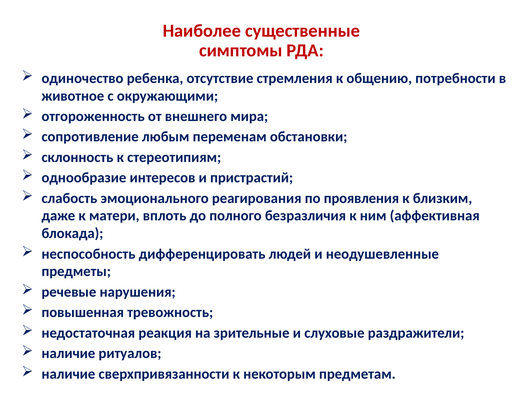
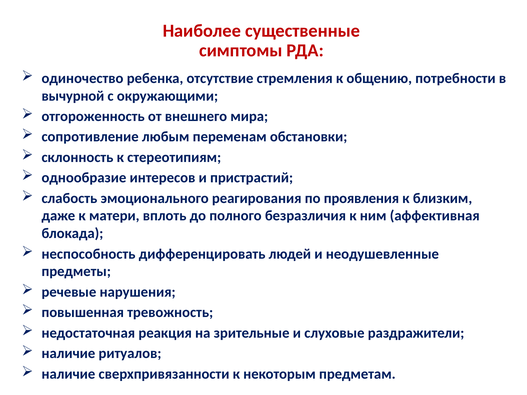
животное: животное -> вычурной (73, 96)
